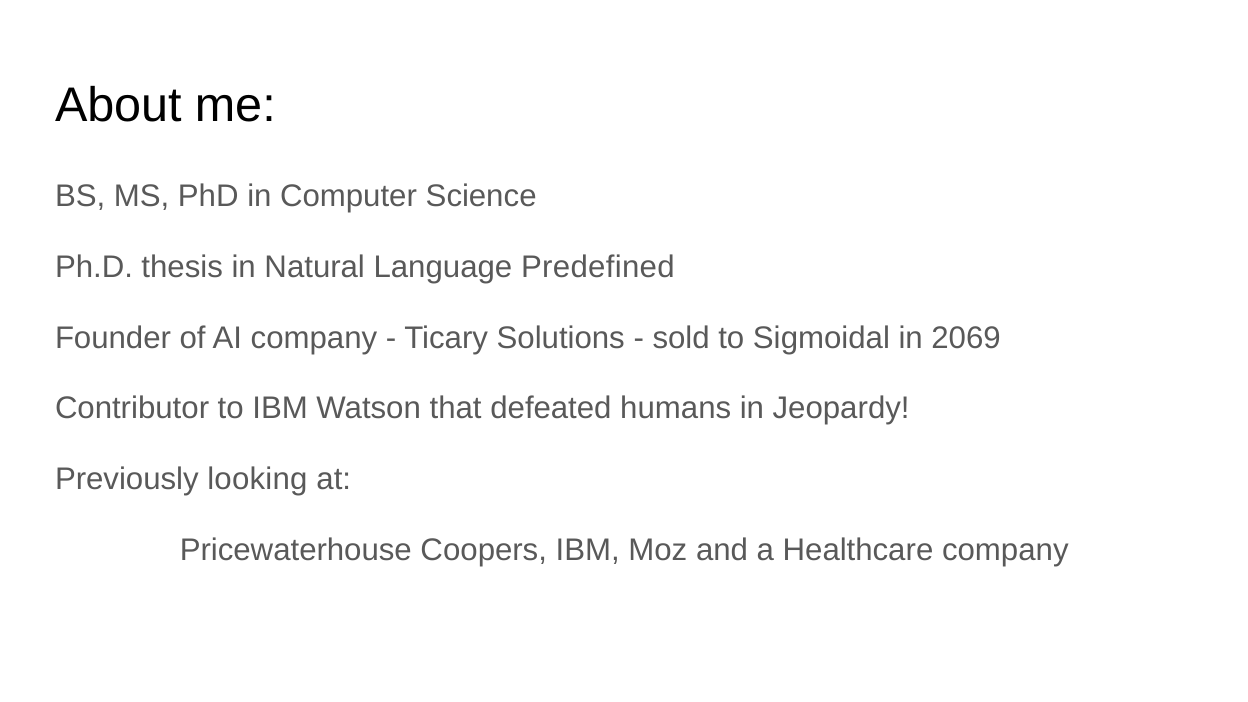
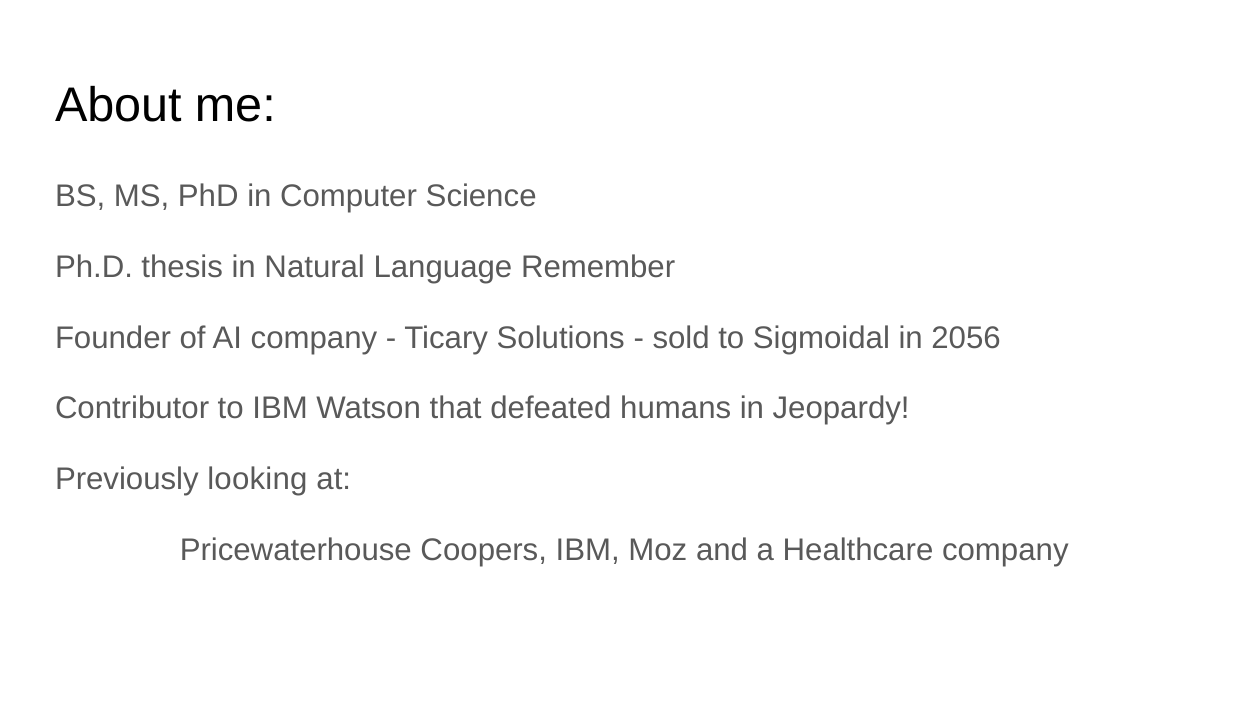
Predefined: Predefined -> Remember (598, 267)
2069: 2069 -> 2056 (966, 338)
